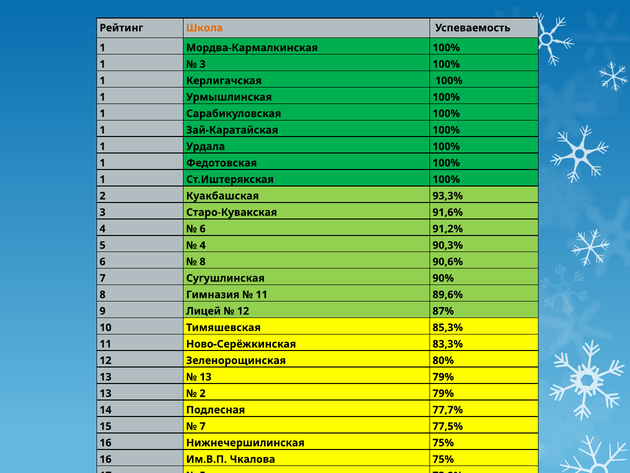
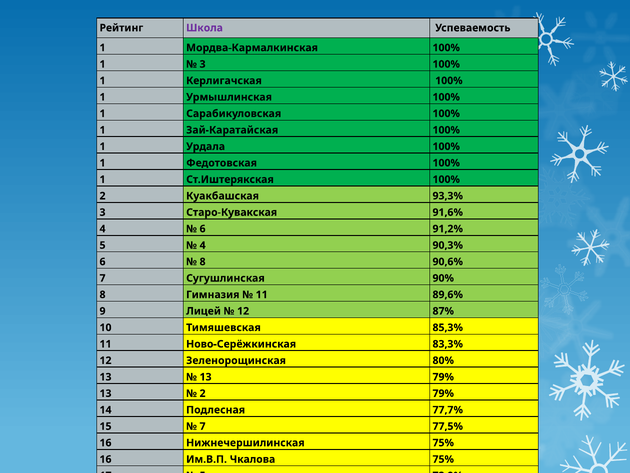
Школа colour: orange -> purple (205, 28)
